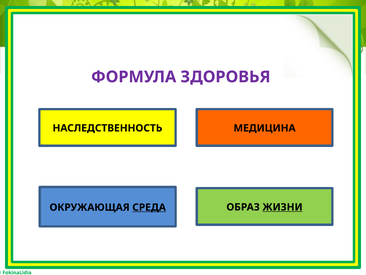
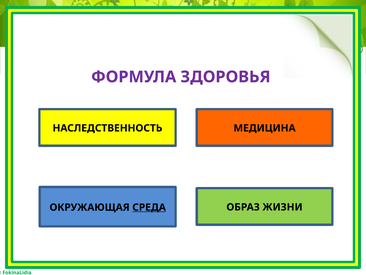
ЖИЗНИ underline: present -> none (283, 207)
